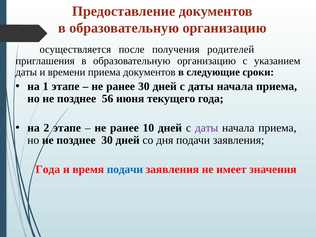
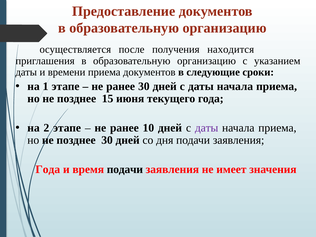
родителей: родителей -> находится (231, 49)
56: 56 -> 15 (108, 99)
подачи colour: blue -> black (125, 169)
